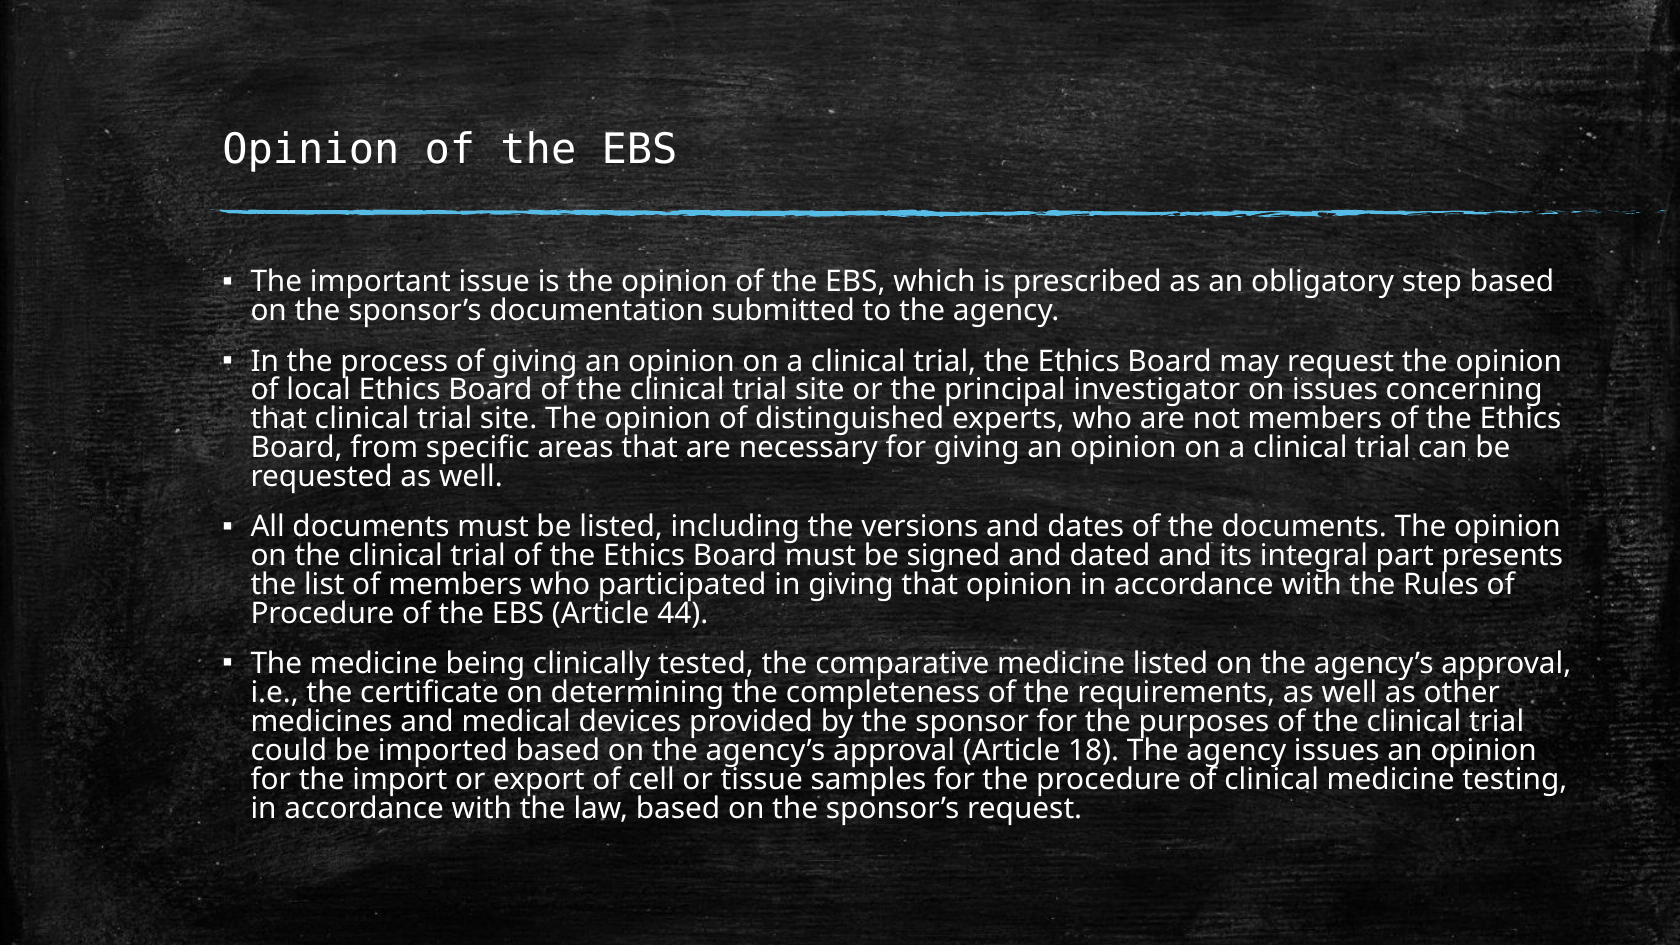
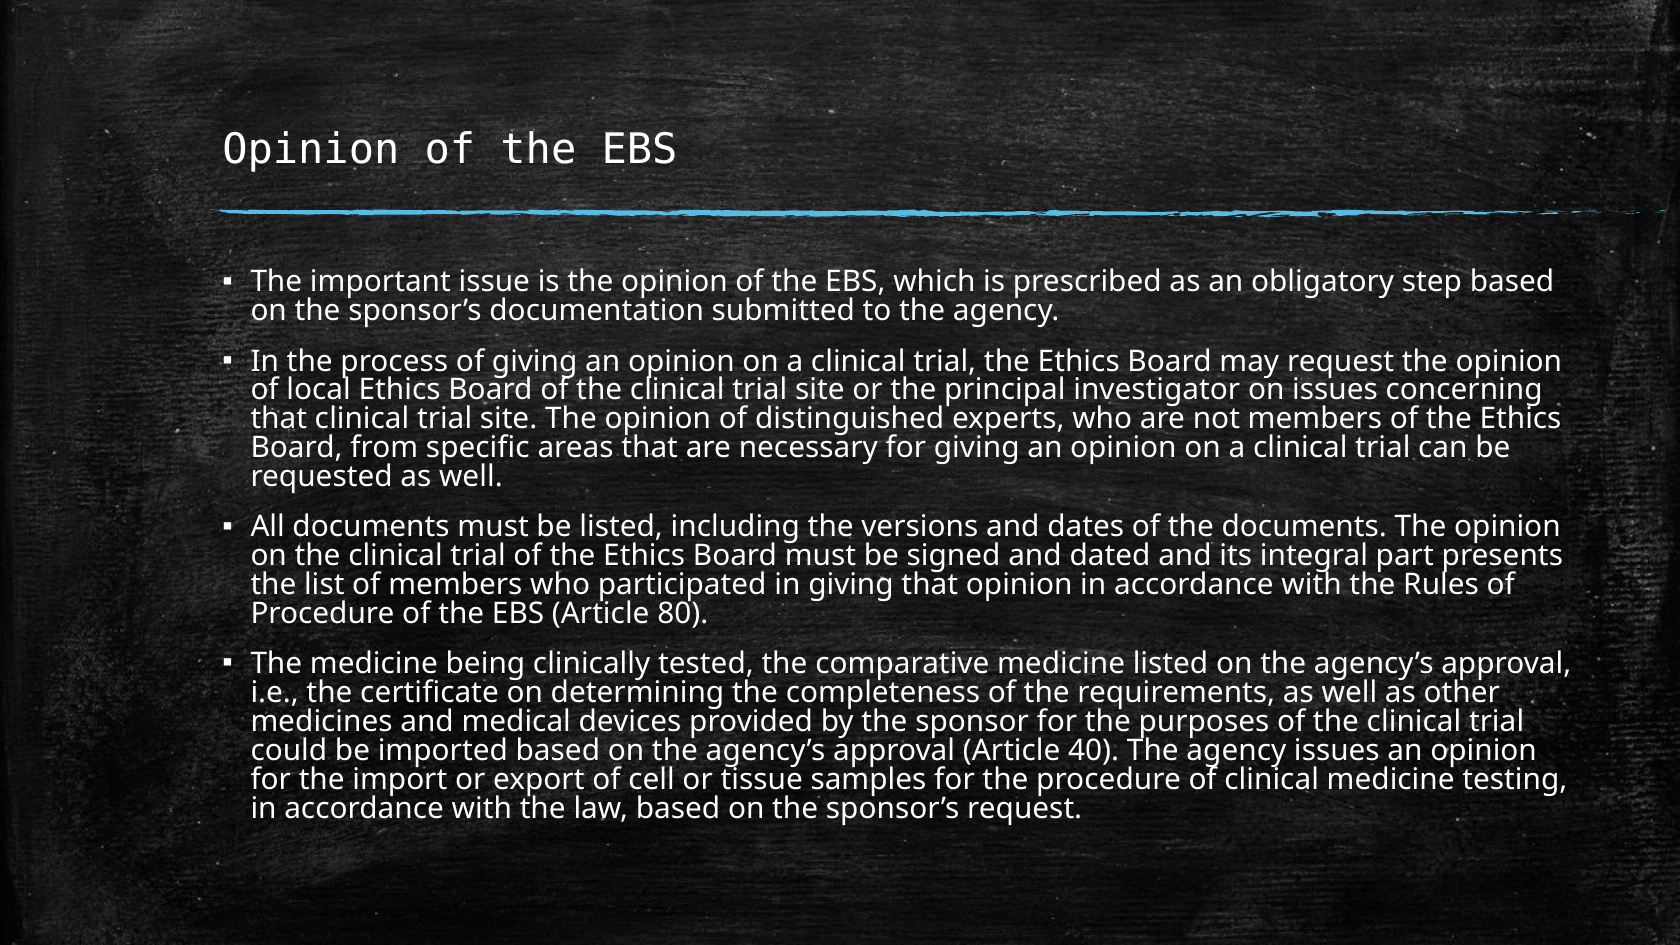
44: 44 -> 80 (683, 614)
18: 18 -> 40 (1094, 751)
